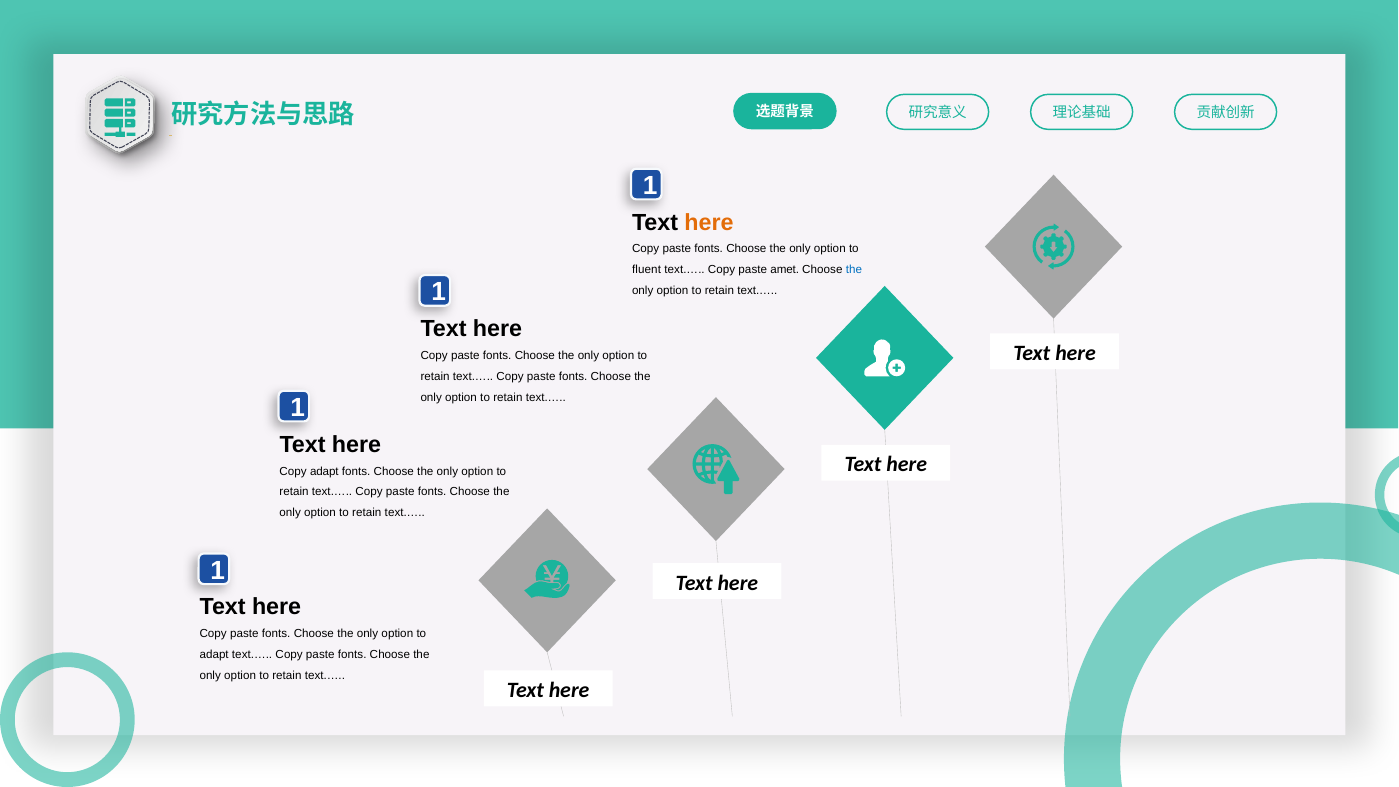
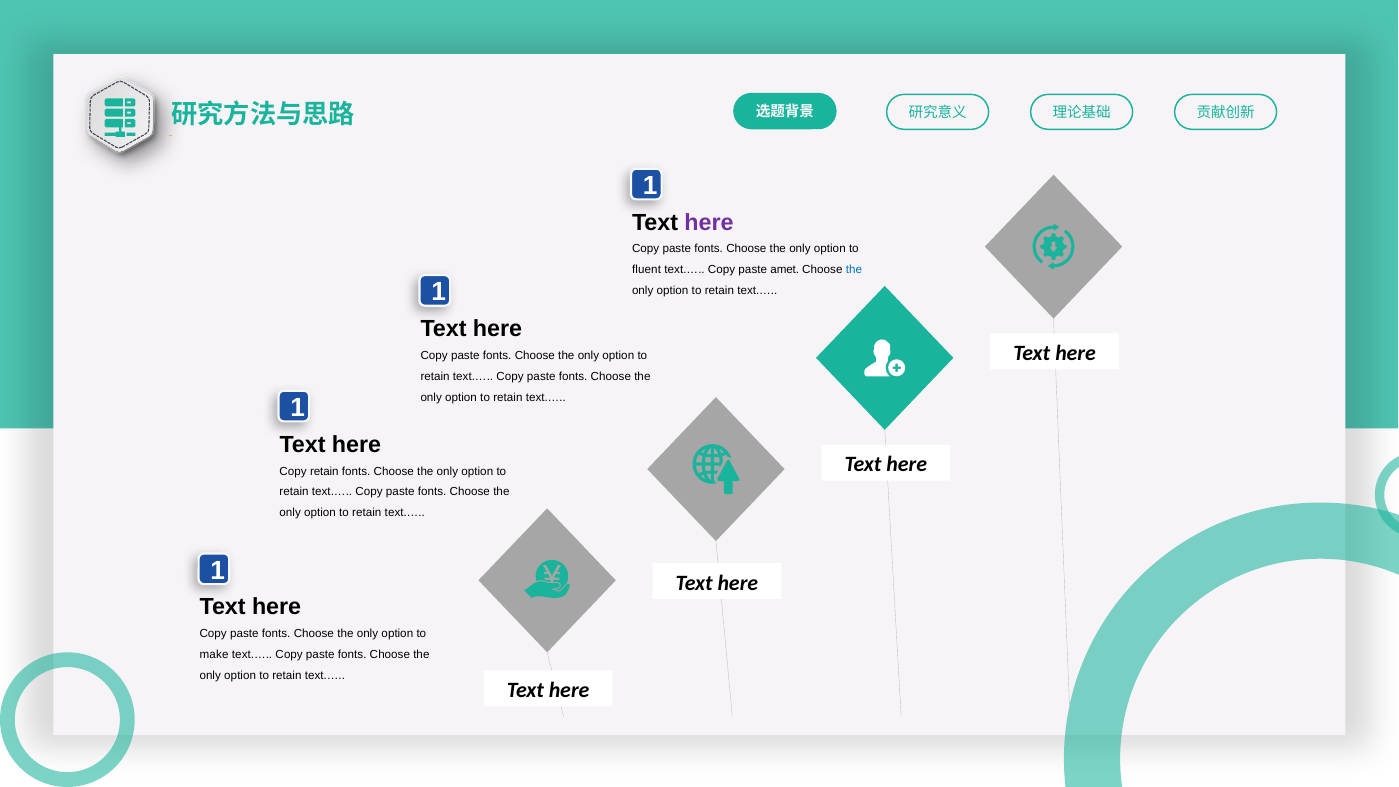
here colour: orange -> purple (709, 222)
Copy adapt: adapt -> retain (324, 471)
adapt: adapt -> make (214, 655)
